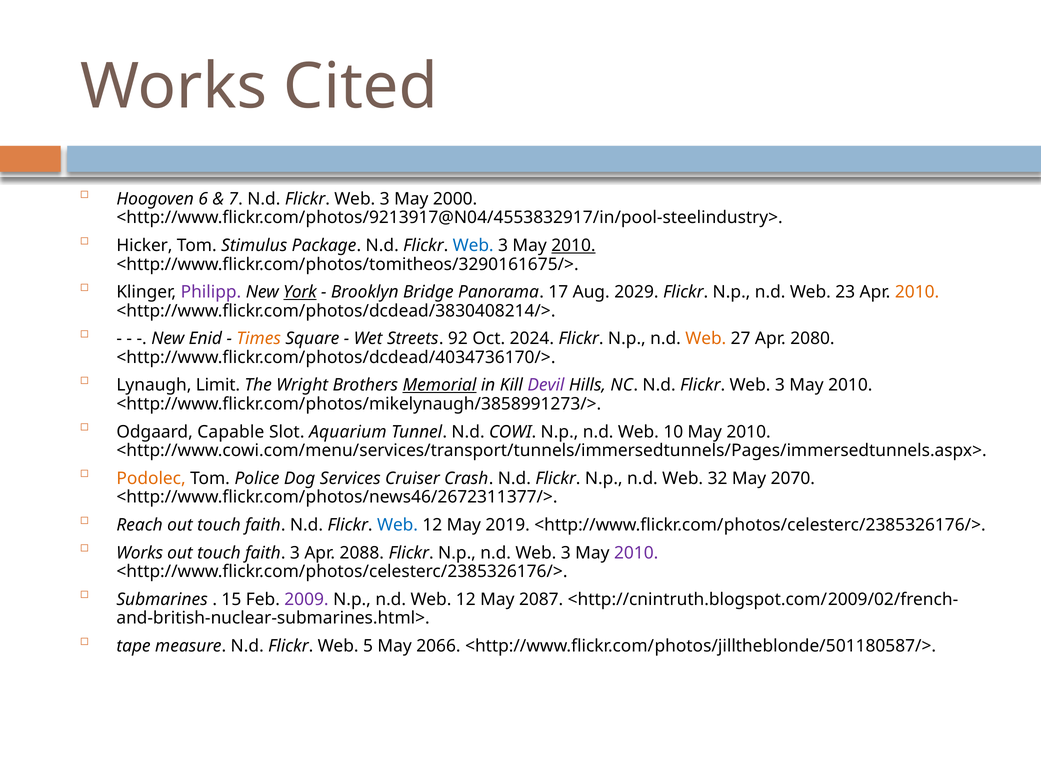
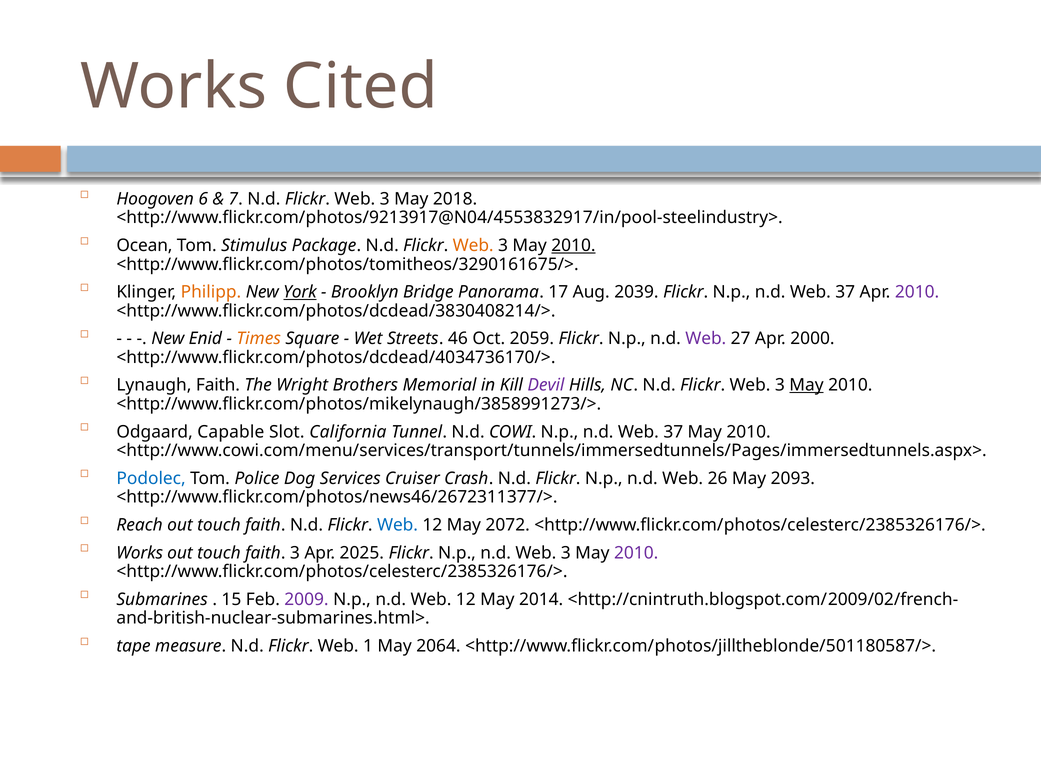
2000: 2000 -> 2018 (455, 199)
Hicker: Hicker -> Ocean (144, 245)
Web colour: blue -> orange (473, 245)
Philipp colour: purple -> orange (211, 292)
2029: 2029 -> 2039 (636, 292)
23: 23 -> 37 (845, 292)
2010 colour: orange -> purple (917, 292)
92: 92 -> 46 (458, 339)
2024: 2024 -> 2059 (532, 339)
Web colour: orange -> purple (706, 339)
2080: 2080 -> 2000 (812, 339)
Lynaugh Limit: Limit -> Faith (218, 385)
Memorial underline: present -> none (440, 385)
May underline: none -> present (807, 385)
Aquarium: Aquarium -> California (348, 432)
10: 10 -> 37 (673, 432)
Podolec colour: orange -> blue (151, 478)
32: 32 -> 26 (718, 478)
2070: 2070 -> 2093 (793, 478)
2019: 2019 -> 2072 (508, 525)
2088: 2088 -> 2025 (362, 553)
2087: 2087 -> 2014 (541, 599)
5: 5 -> 1 (368, 646)
2066: 2066 -> 2064 (438, 646)
